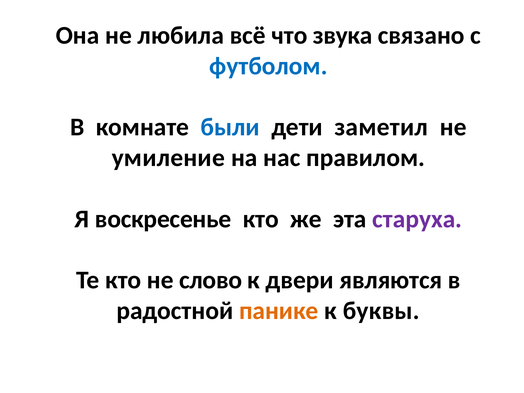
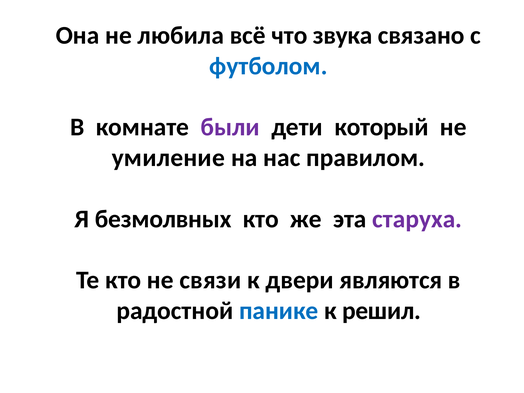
были colour: blue -> purple (230, 127)
заметил: заметил -> который (381, 127)
воскресенье: воскресенье -> безмолвных (163, 219)
слово: слово -> связи (210, 280)
панике colour: orange -> blue (279, 311)
буквы: буквы -> решил (382, 311)
